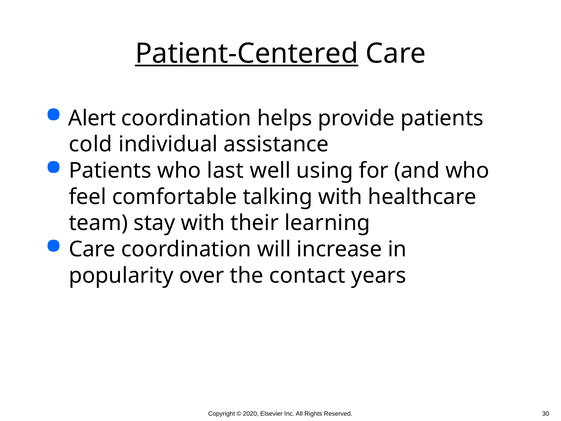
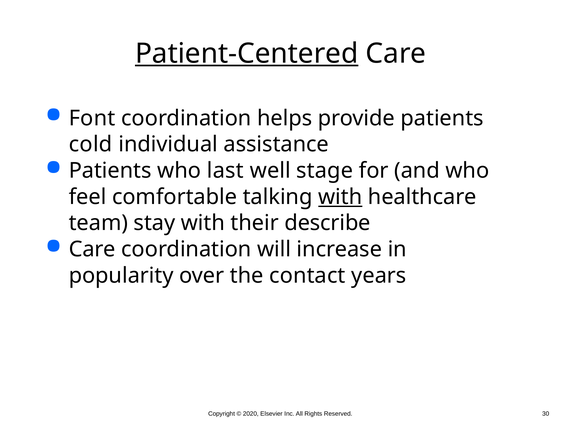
Alert: Alert -> Font (92, 118)
using: using -> stage (325, 171)
with underline: none -> present (340, 197)
learning: learning -> describe (328, 223)
